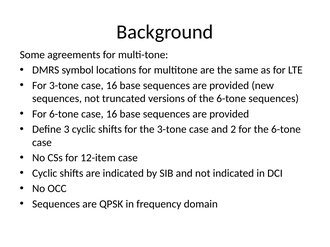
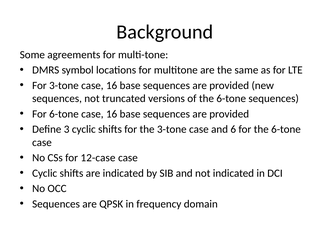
2: 2 -> 6 (233, 130)
12-item: 12-item -> 12-case (98, 158)
